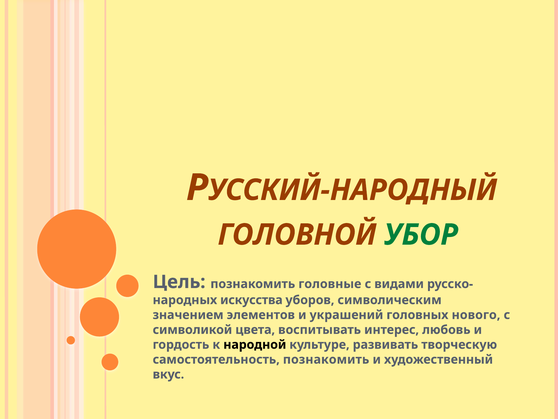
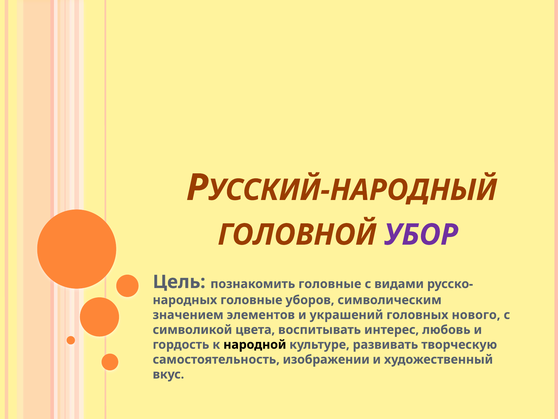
УБОР colour: green -> purple (421, 235)
искусства: искусства -> головные (251, 300)
самостоятельность познакомить: познакомить -> изображении (326, 359)
